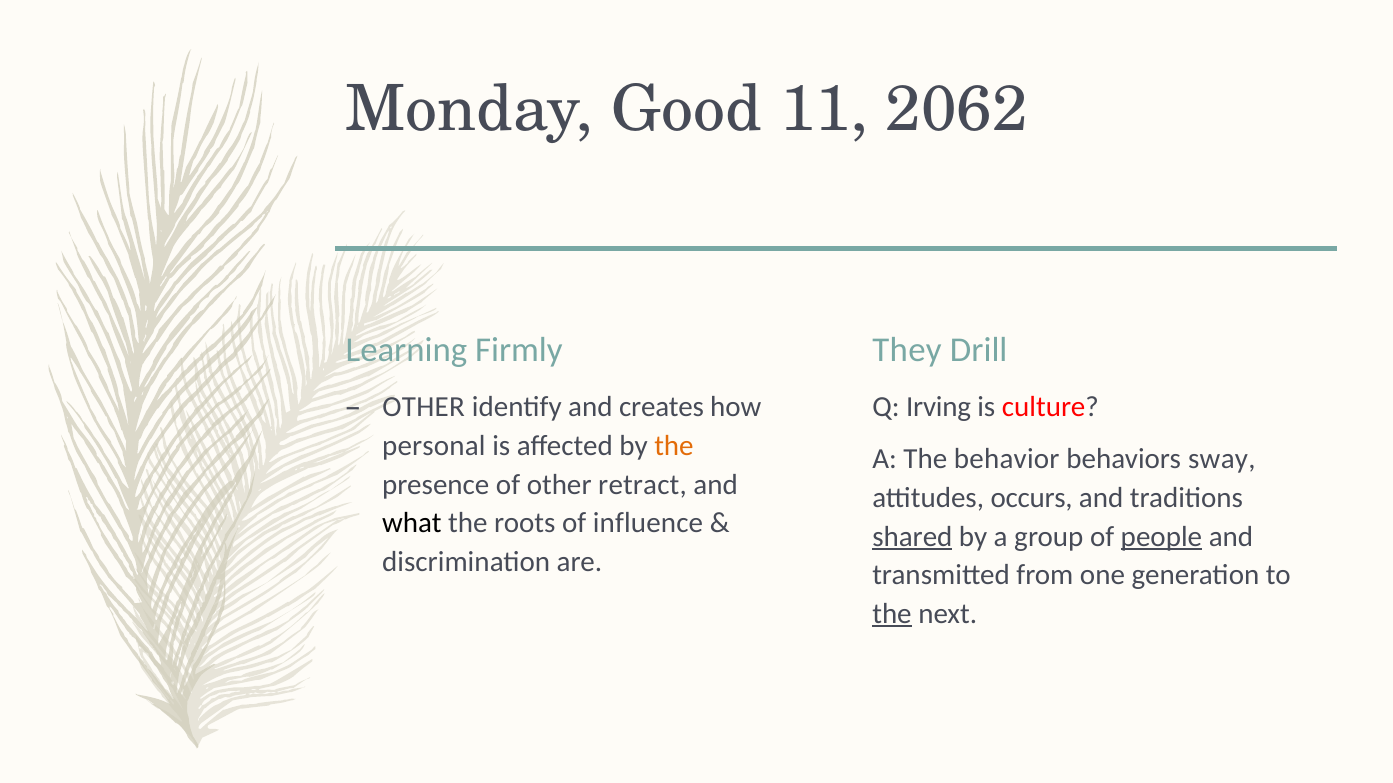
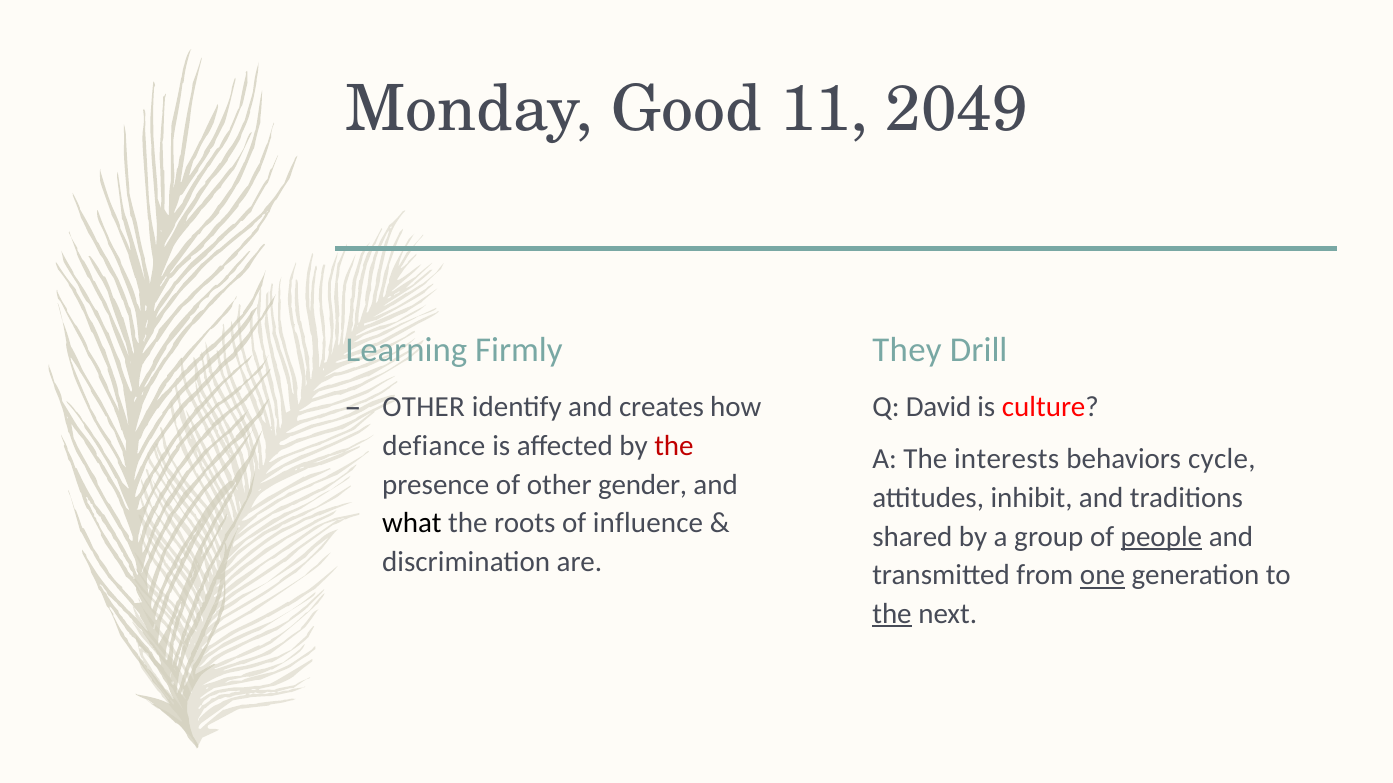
2062: 2062 -> 2049 (957, 110)
Irving: Irving -> David (939, 407)
personal: personal -> defiance (434, 446)
the colour: orange -> red (674, 446)
behavior: behavior -> interests (1007, 460)
sway: sway -> cycle (1222, 460)
retract: retract -> gender (643, 485)
occurs: occurs -> inhibit (1032, 498)
shared underline: present -> none (912, 537)
one underline: none -> present (1103, 576)
